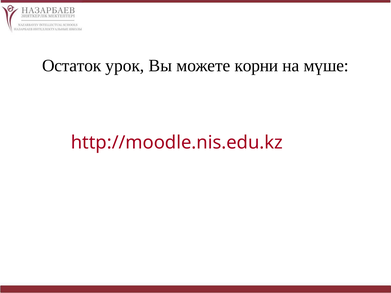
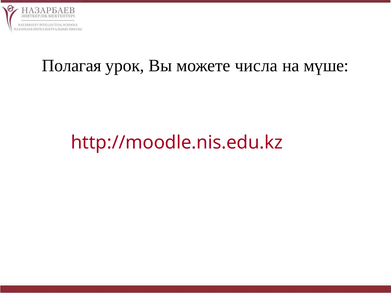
Остаток: Остаток -> Полагая (72, 66)
корни: корни -> числа (256, 66)
